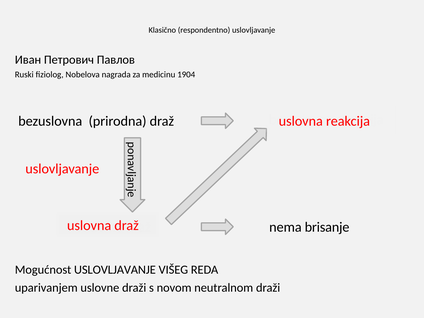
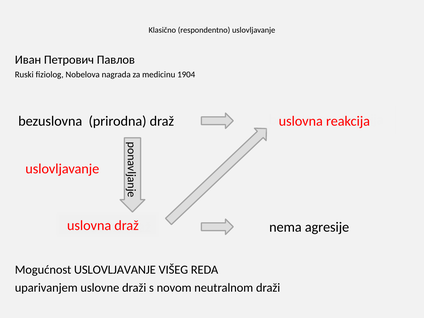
brisanje: brisanje -> agresije (327, 227)
